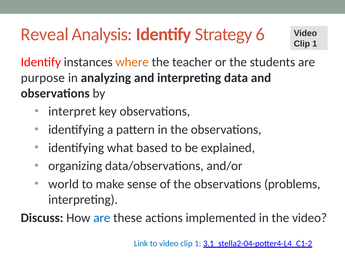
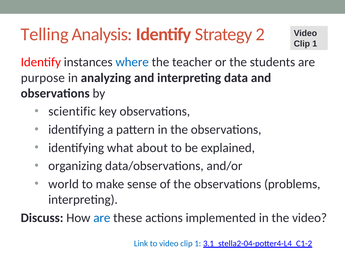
Reveal: Reveal -> Telling (45, 34)
6: 6 -> 2 (260, 34)
where colour: orange -> blue (132, 62)
interpret: interpret -> scientific (72, 111)
based: based -> about (152, 148)
